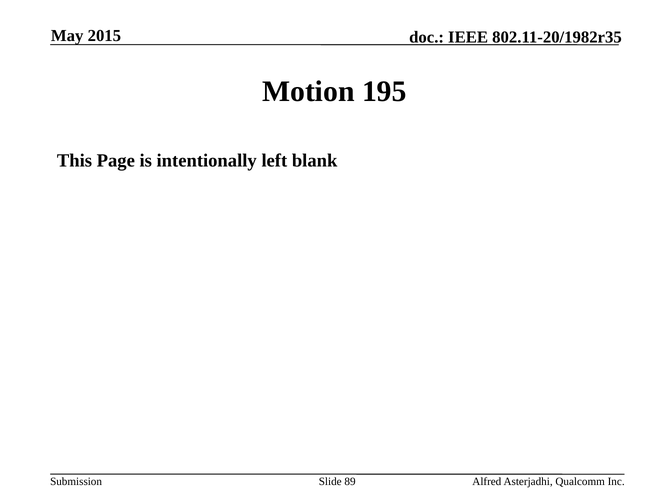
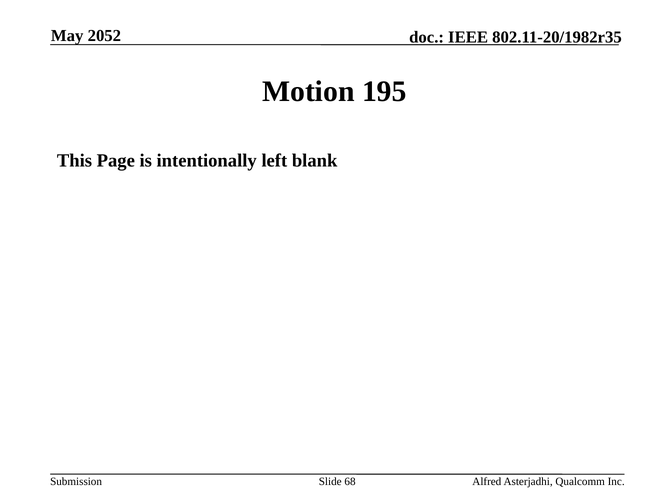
2015: 2015 -> 2052 (104, 35)
89: 89 -> 68 (350, 481)
